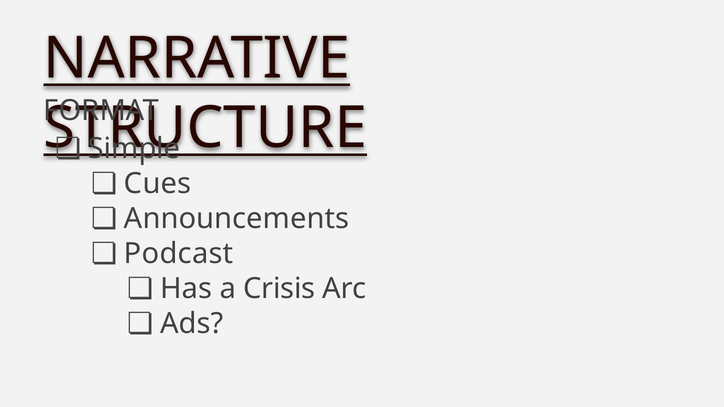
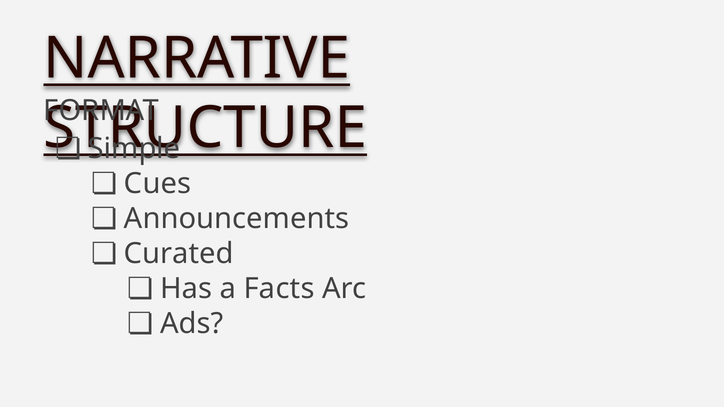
Podcast: Podcast -> Curated (179, 254)
Crisis: Crisis -> Facts (279, 289)
